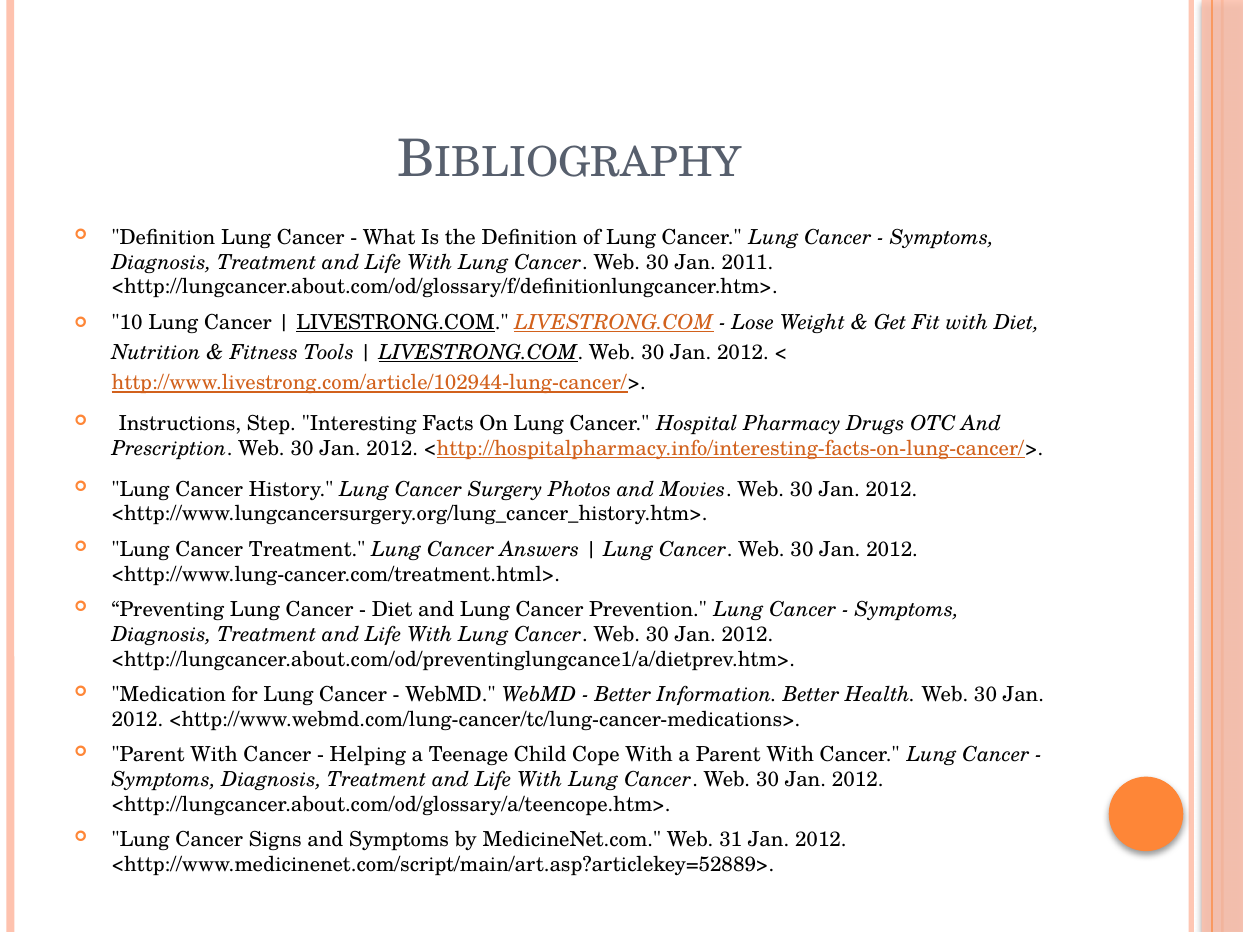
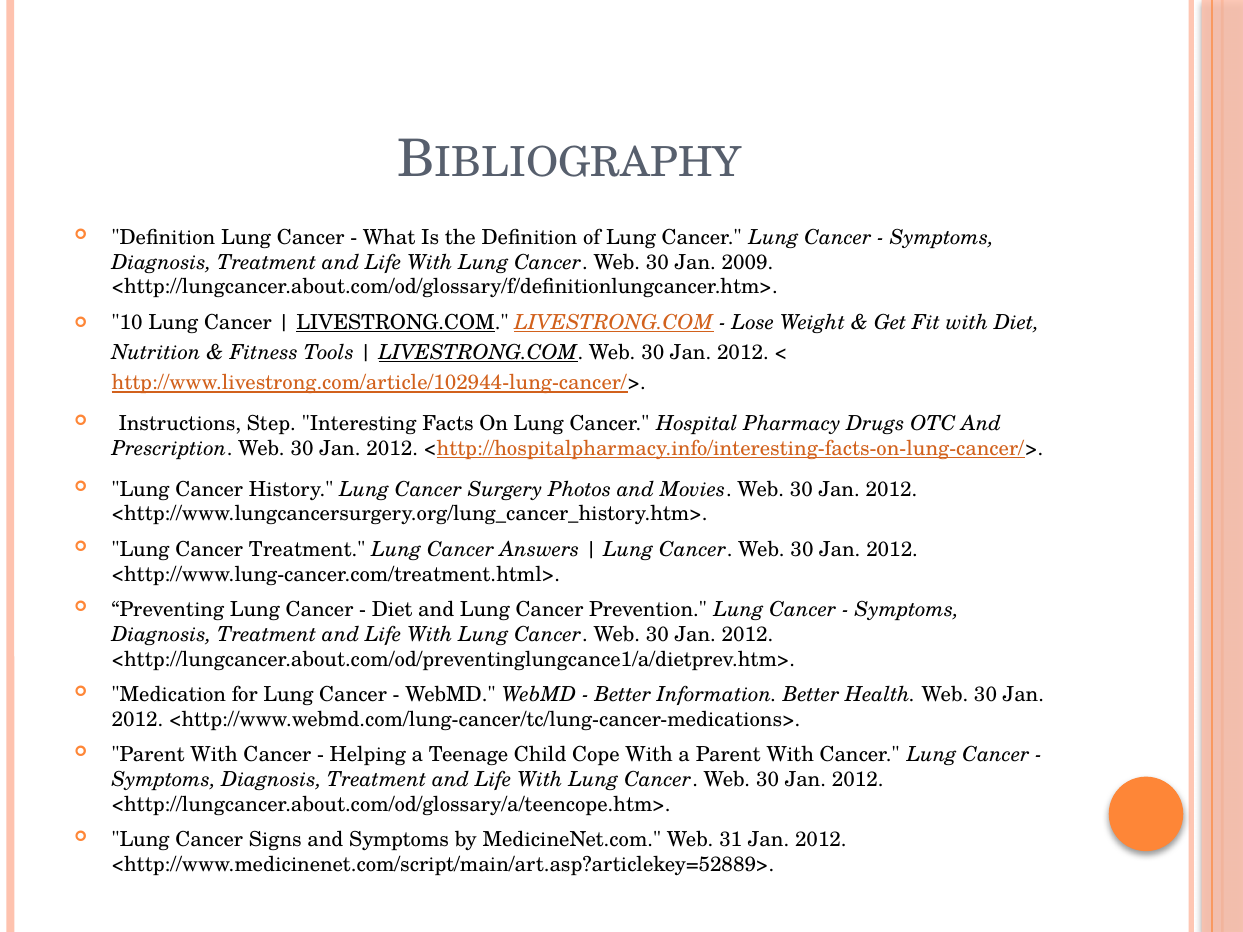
2011: 2011 -> 2009 (748, 262)
